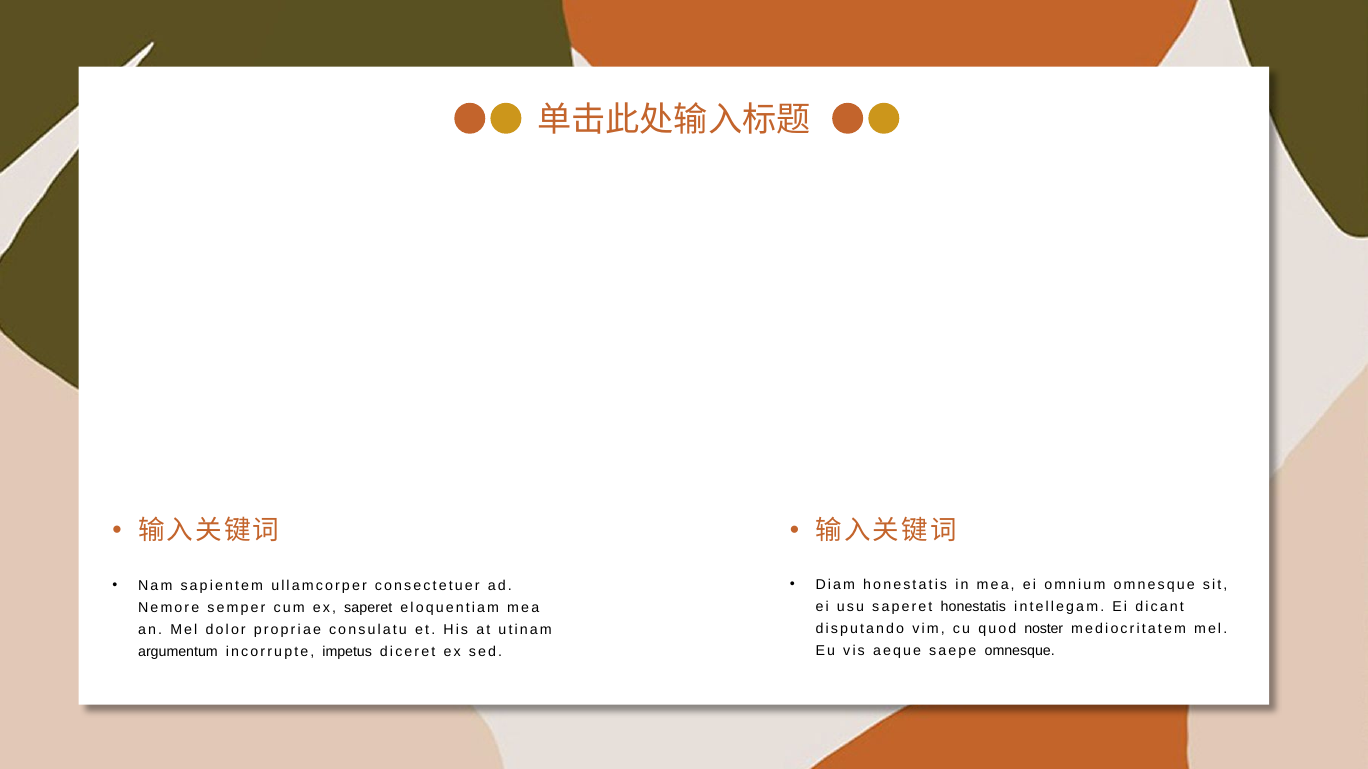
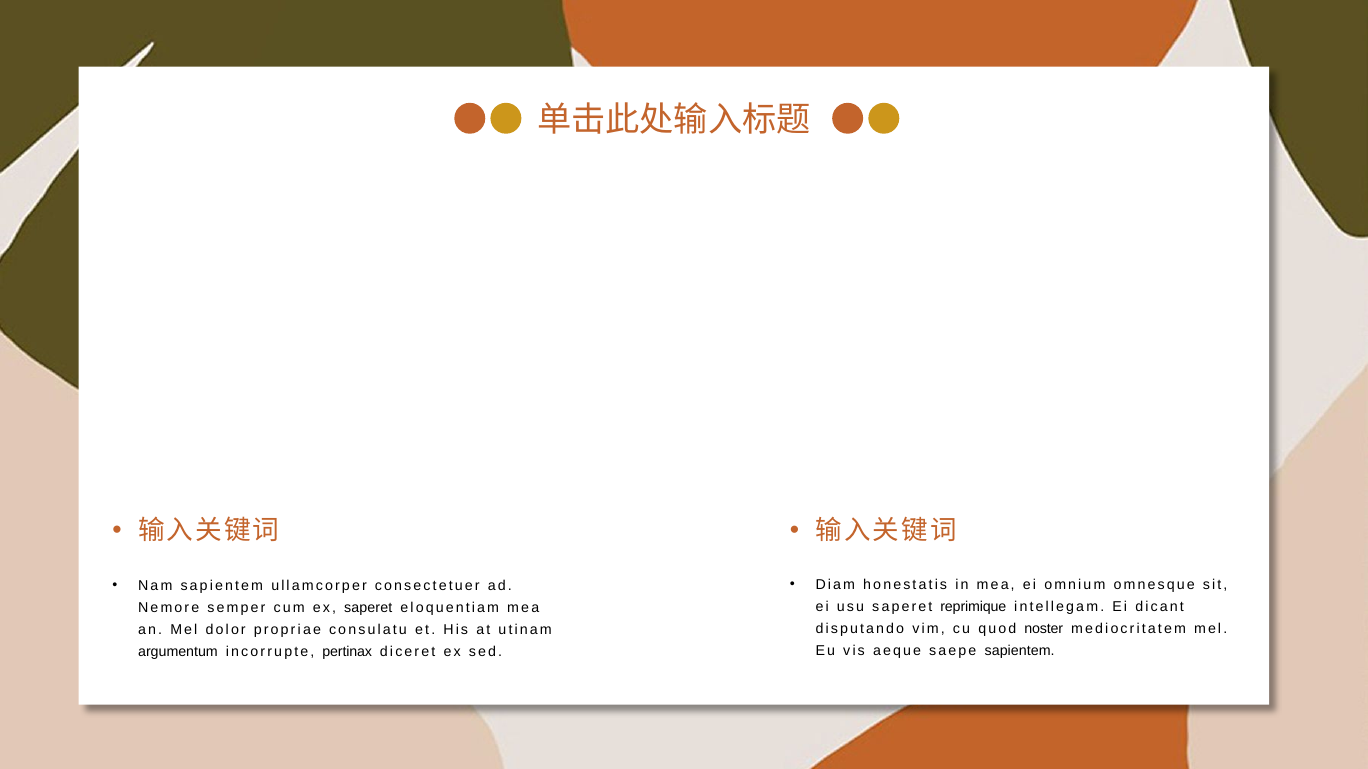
saperet honestatis: honestatis -> reprimique (973, 607)
saepe omnesque: omnesque -> sapientem (1020, 651)
impetus: impetus -> pertinax (347, 653)
